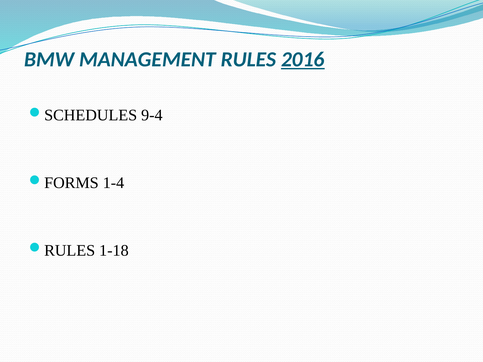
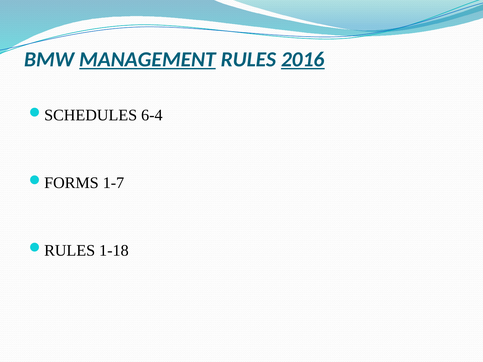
MANAGEMENT underline: none -> present (148, 59)
9-4: 9-4 -> 6-4 (152, 115)
1-4: 1-4 -> 1-7 (113, 183)
